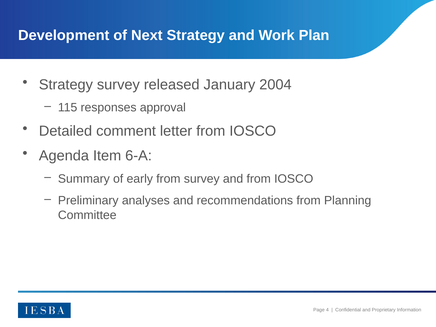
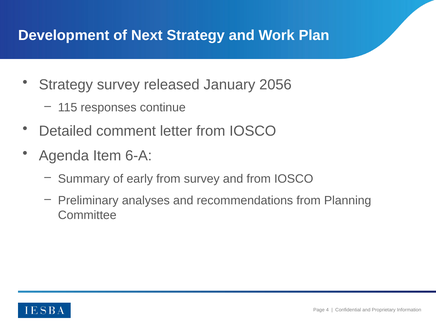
2004: 2004 -> 2056 (275, 85)
approval: approval -> continue (163, 108)
